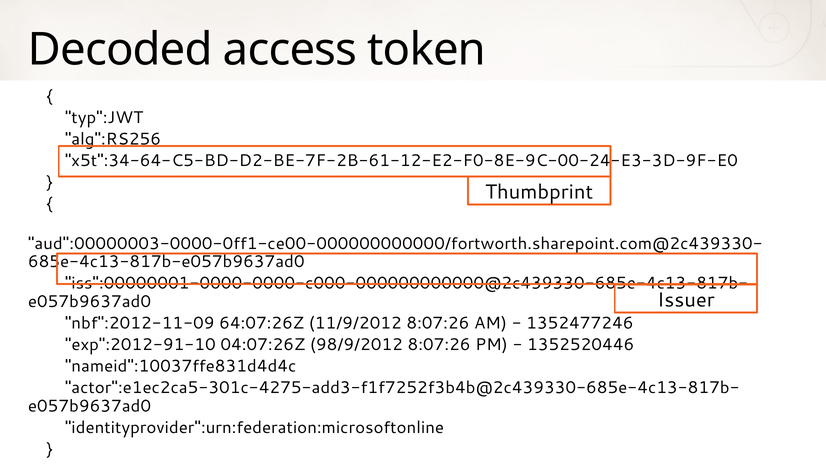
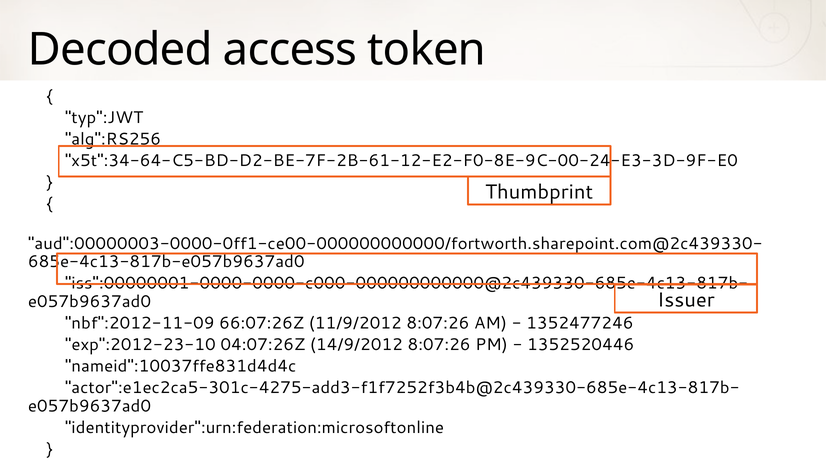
64:07:26Z: 64:07:26Z -> 66:07:26Z (262, 324)
exp":2012-91-10: exp":2012-91-10 -> exp":2012-23-10 (140, 345)
98/9/2012: 98/9/2012 -> 14/9/2012 (356, 345)
